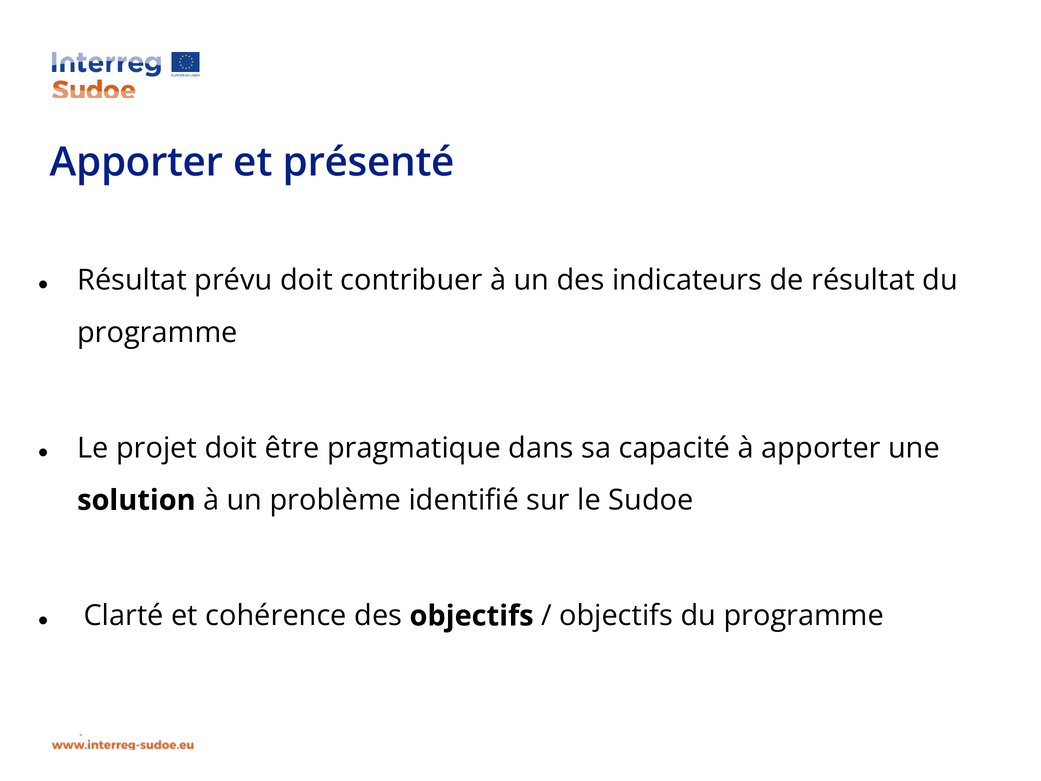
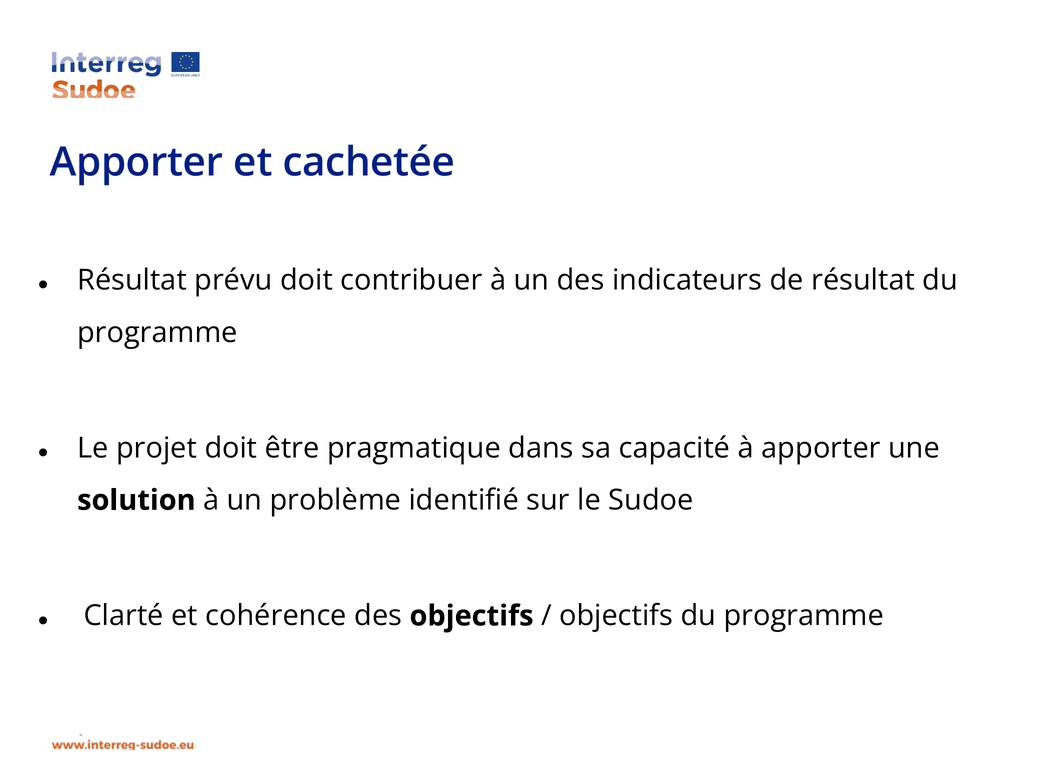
présenté: présenté -> cachetée (369, 162)
